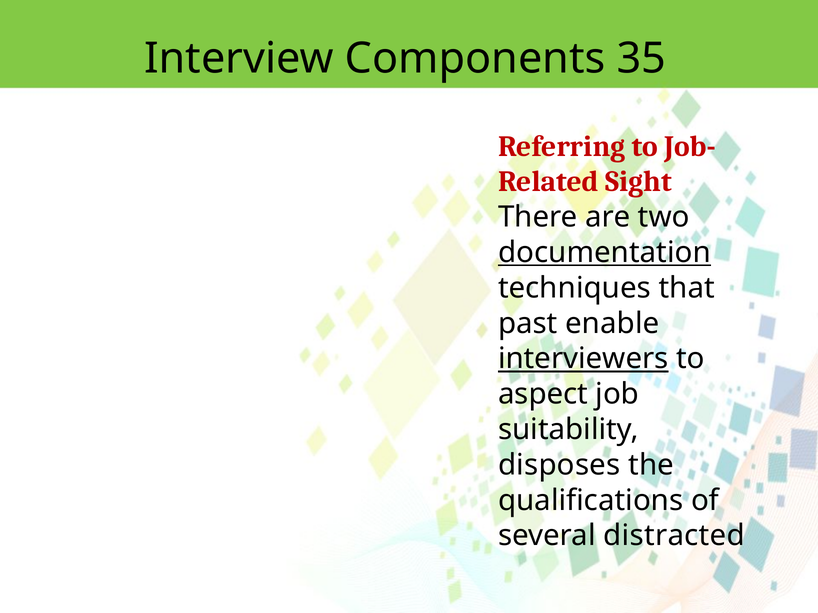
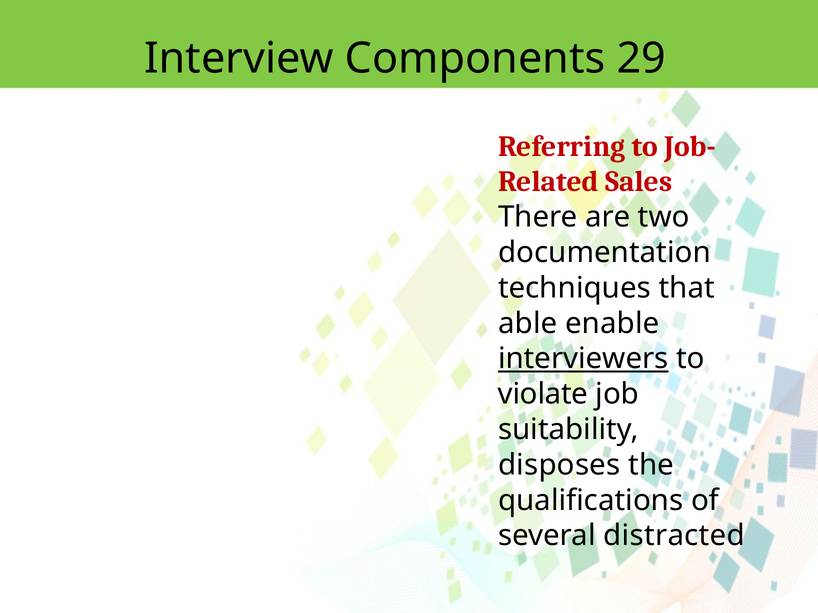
35: 35 -> 29 (641, 58)
Sight: Sight -> Sales (639, 182)
documentation underline: present -> none (604, 253)
past: past -> able (528, 324)
aspect: aspect -> violate (543, 394)
